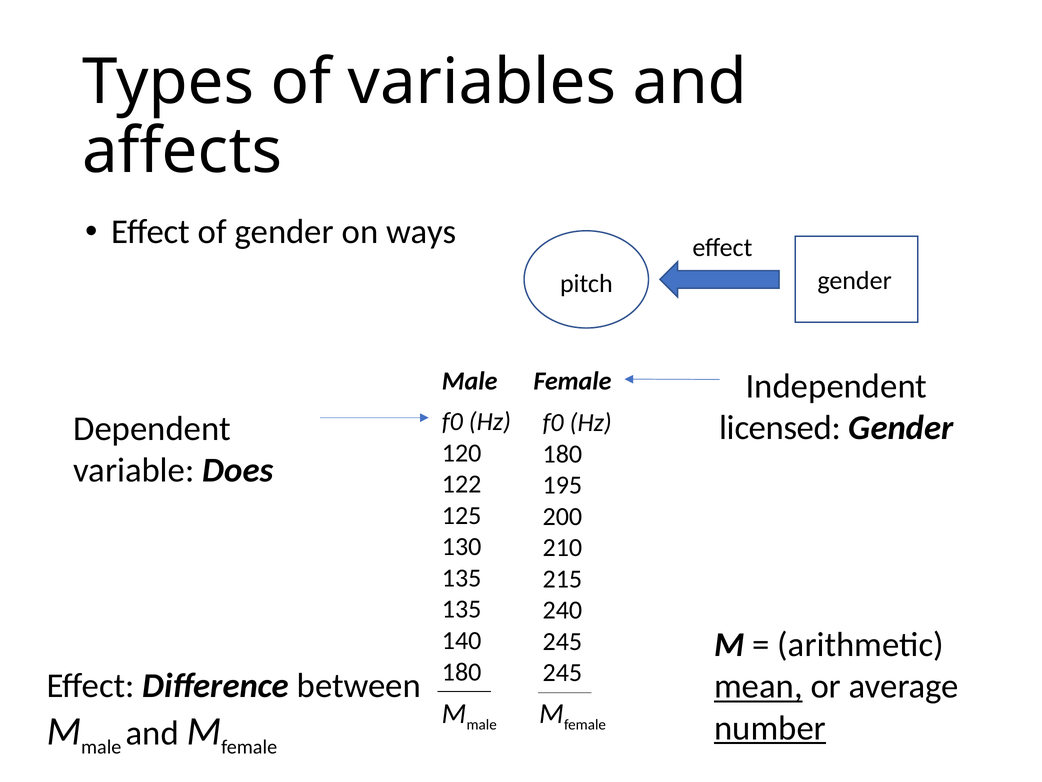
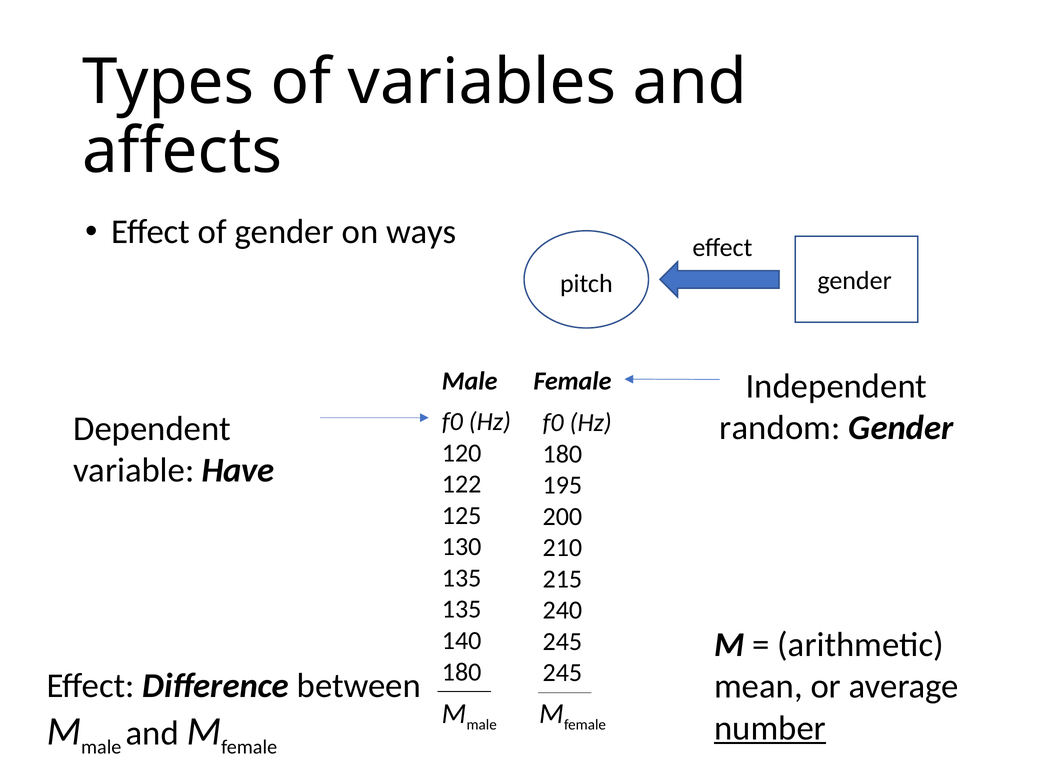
licensed: licensed -> random (780, 428)
Does: Does -> Have (238, 470)
mean underline: present -> none (758, 686)
